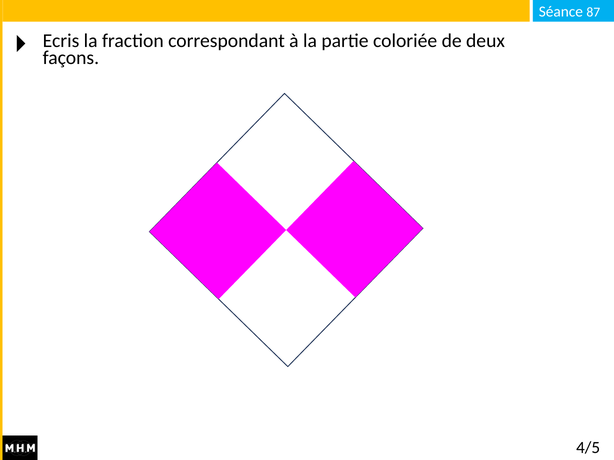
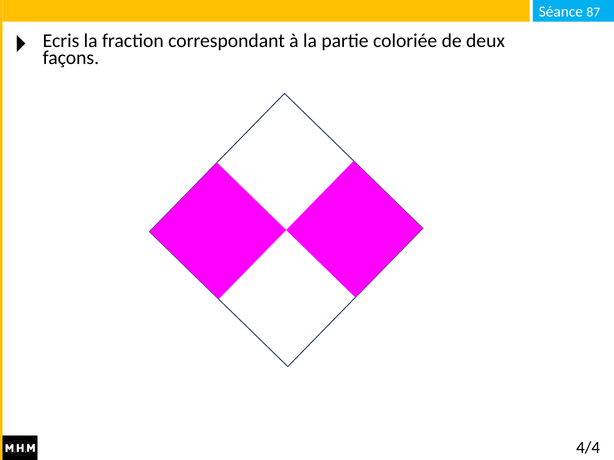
4/5: 4/5 -> 4/4 (588, 448)
